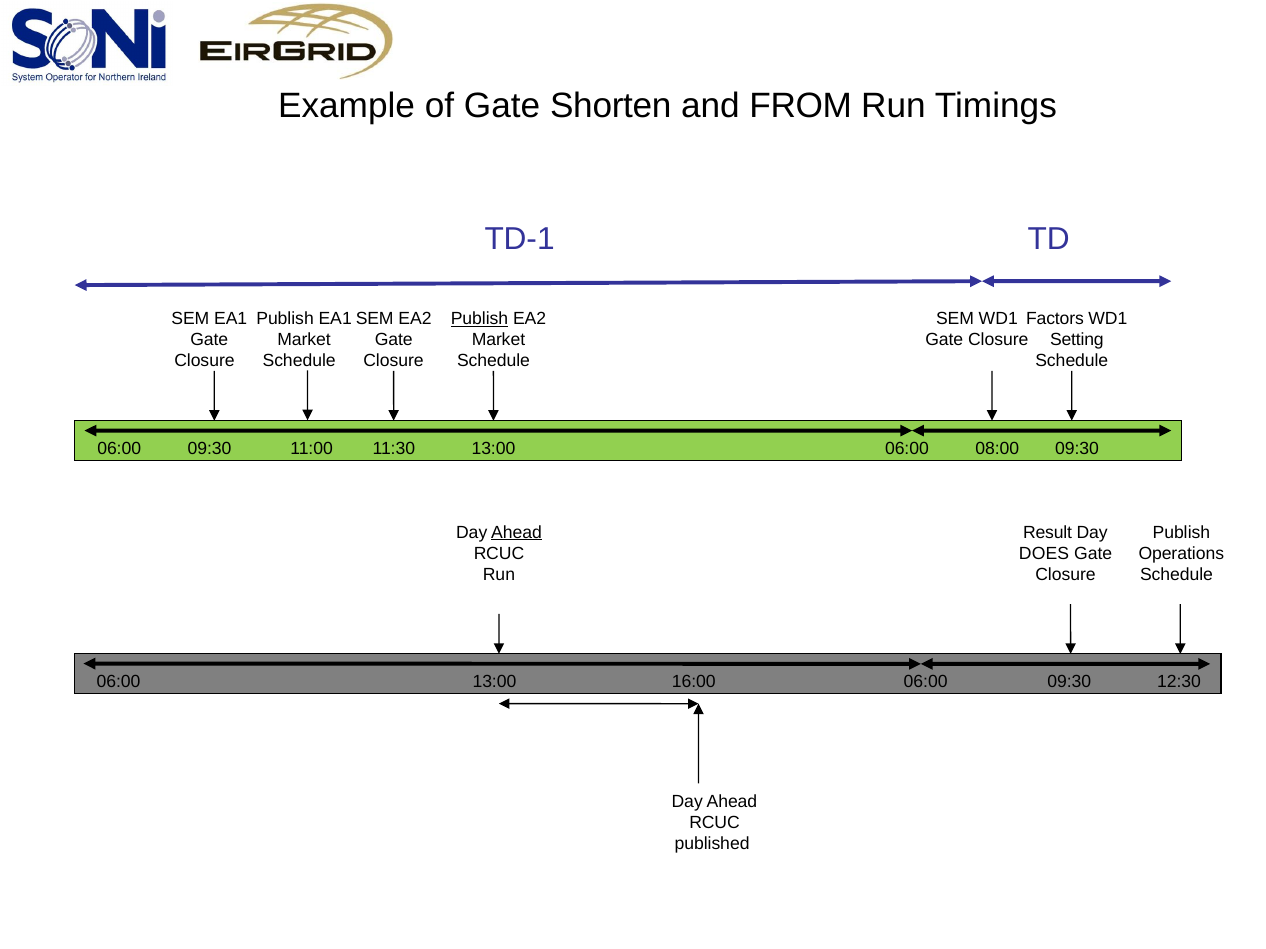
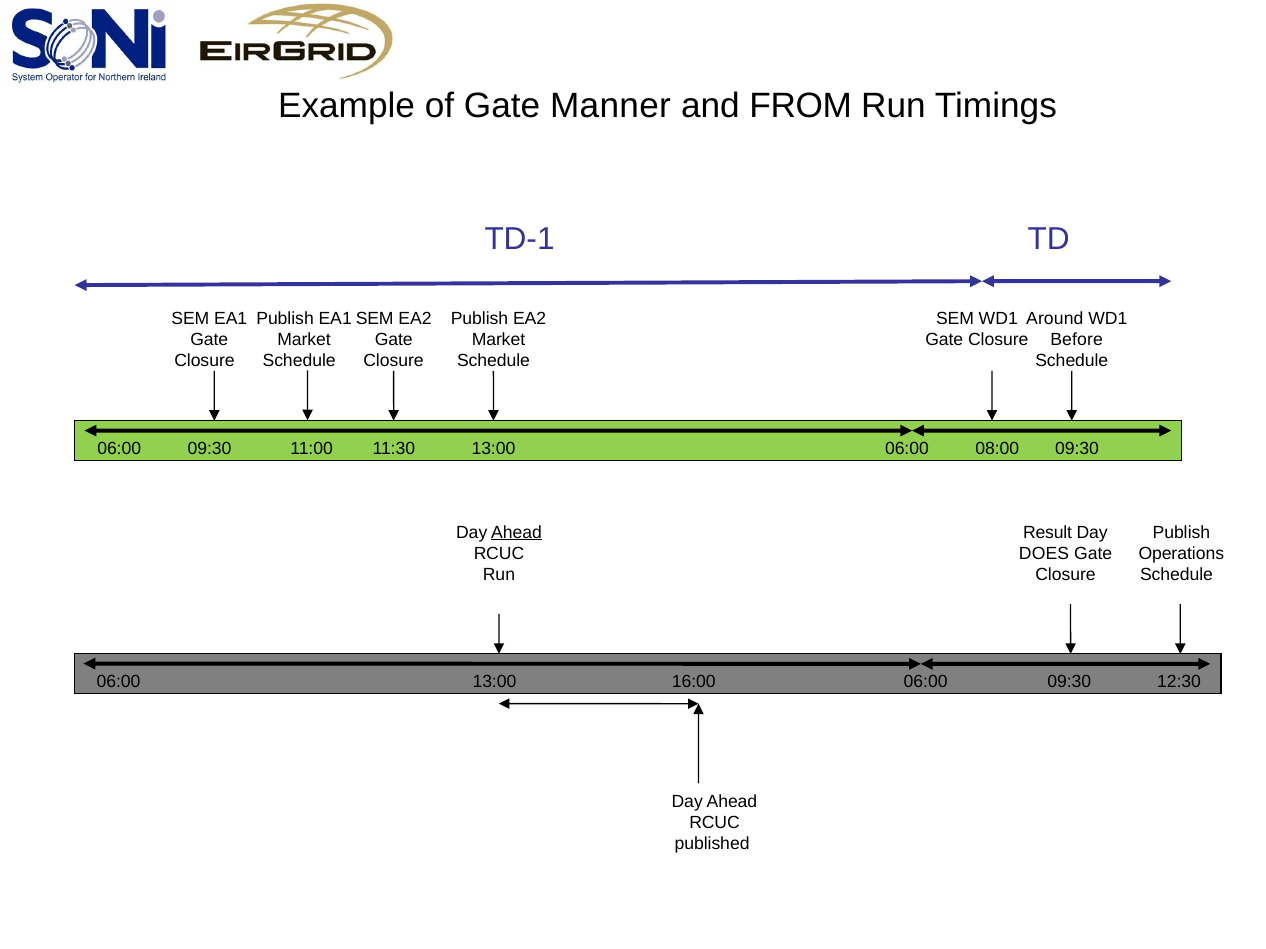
Shorten: Shorten -> Manner (611, 106)
Publish underline: present -> none (480, 319)
Factors: Factors -> Around (1055, 319)
Setting: Setting -> Before (1077, 340)
